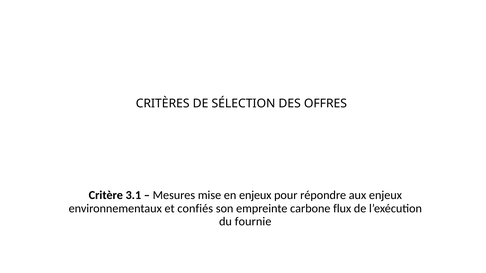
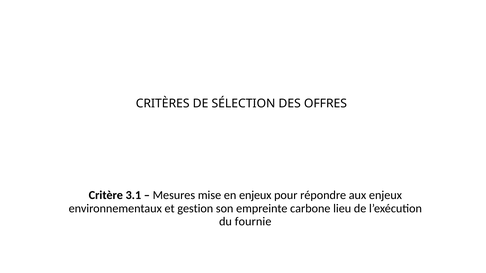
confiés: confiés -> gestion (195, 209)
flux: flux -> lieu (342, 209)
